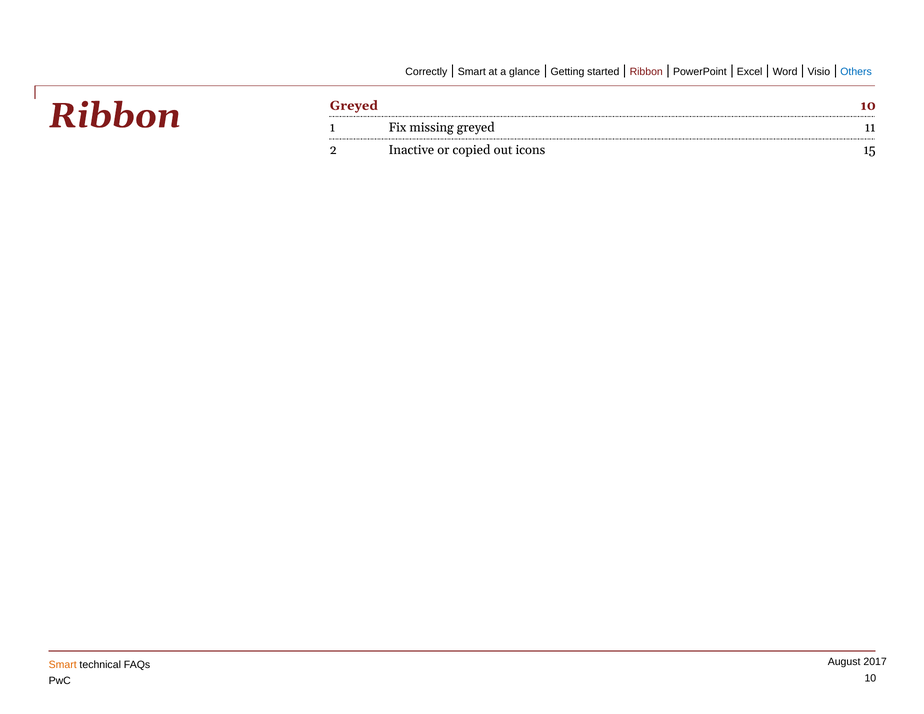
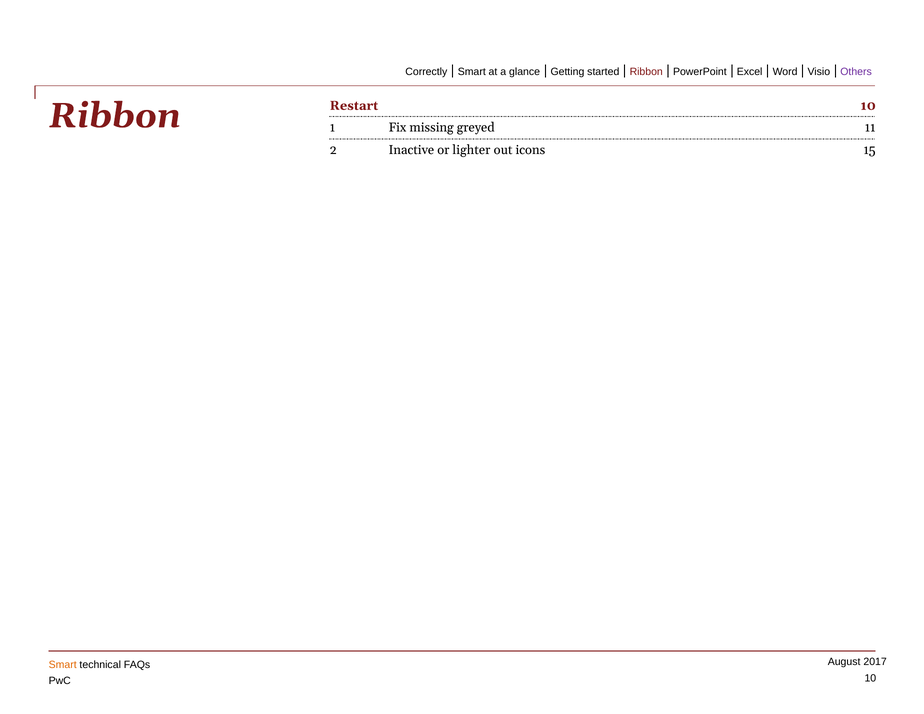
Others colour: blue -> purple (856, 72)
Greyed: Greyed -> Restart (354, 106)
copied: copied -> lighter (472, 150)
